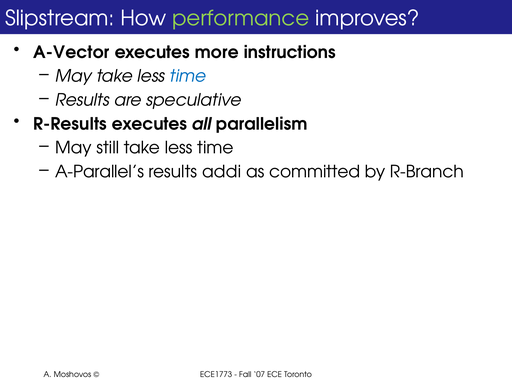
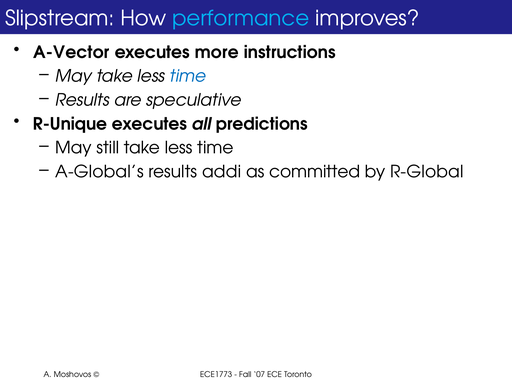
performance colour: light green -> light blue (241, 19)
R-Results: R-Results -> R-Unique (70, 124)
parallelism: parallelism -> predictions (262, 124)
A-Parallel’s: A-Parallel’s -> A-Global’s (99, 172)
R-Branch: R-Branch -> R-Global (427, 172)
